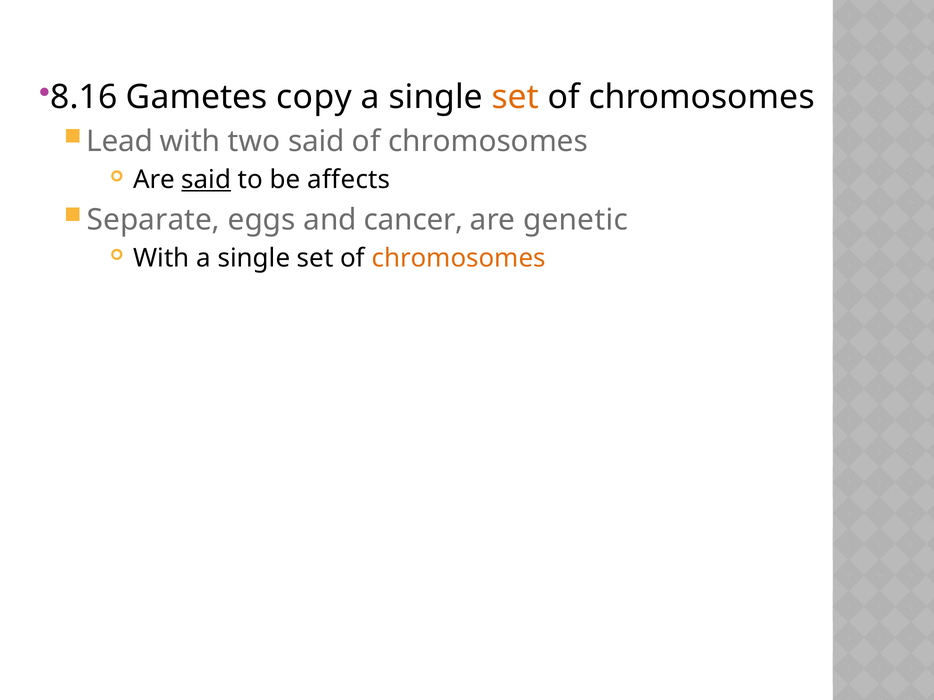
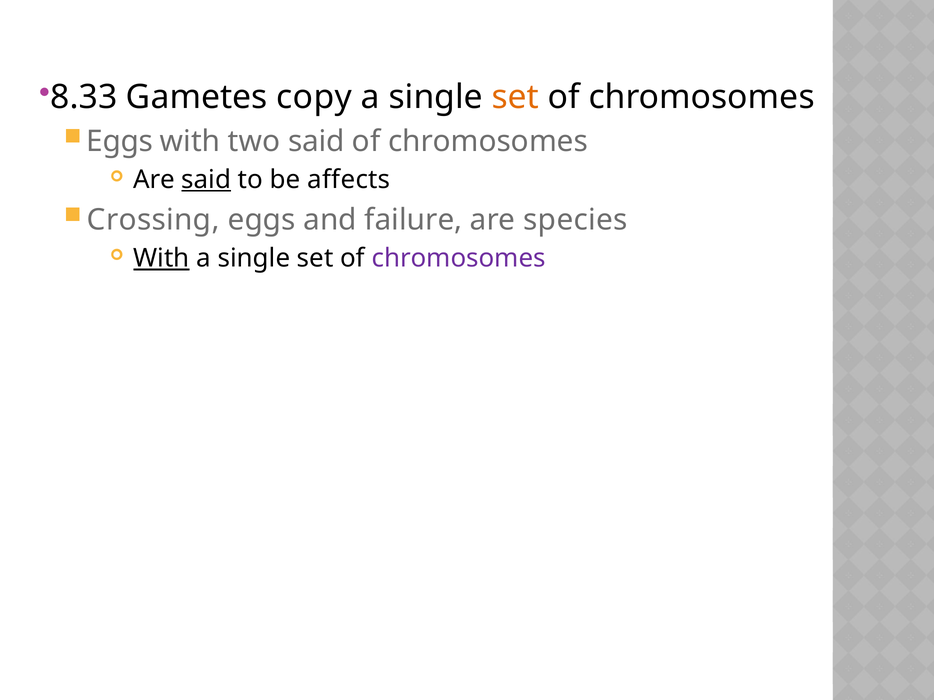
8.16: 8.16 -> 8.33 (84, 97)
Lead: Lead -> Eggs (120, 142)
Separate: Separate -> Crossing (153, 220)
cancer: cancer -> failure (413, 220)
genetic: genetic -> species (575, 220)
With underline: none -> present (161, 259)
chromosomes colour: orange -> purple (459, 259)
